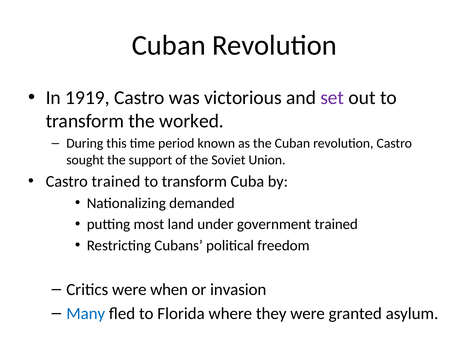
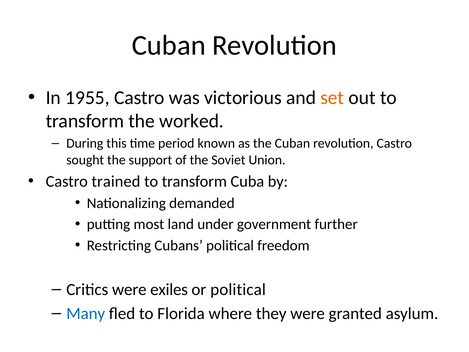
1919: 1919 -> 1955 (87, 98)
set colour: purple -> orange (332, 98)
government trained: trained -> further (336, 224)
when: when -> exiles (169, 289)
or invasion: invasion -> political (238, 289)
